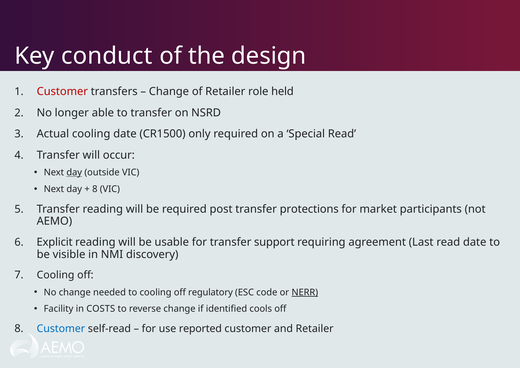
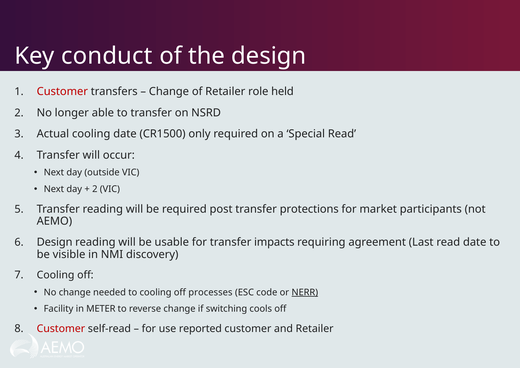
day underline: present -> none (74, 172)
8: 8 -> 2 (95, 189)
Explicit: Explicit -> Design (55, 242)
support: support -> impacts (274, 242)
regulatory: regulatory -> processes (210, 292)
COSTS: COSTS -> METER (101, 308)
identified: identified -> switching (227, 308)
Customer colour: blue -> red (61, 328)
